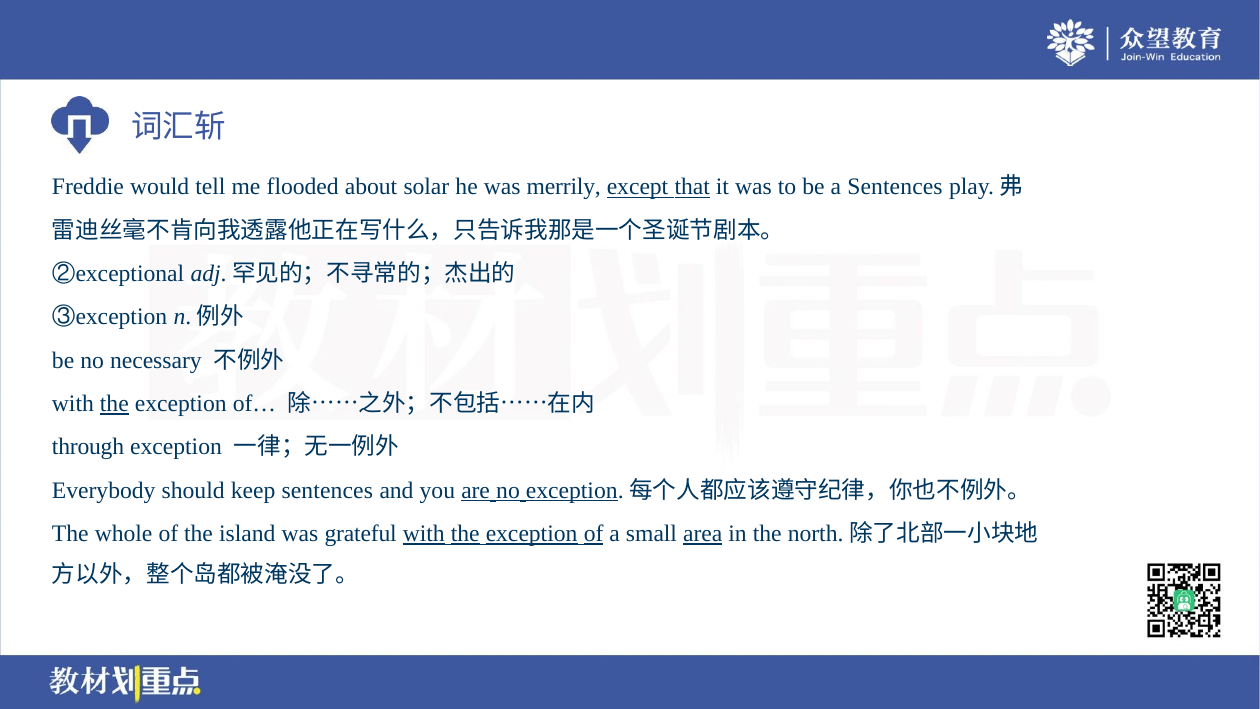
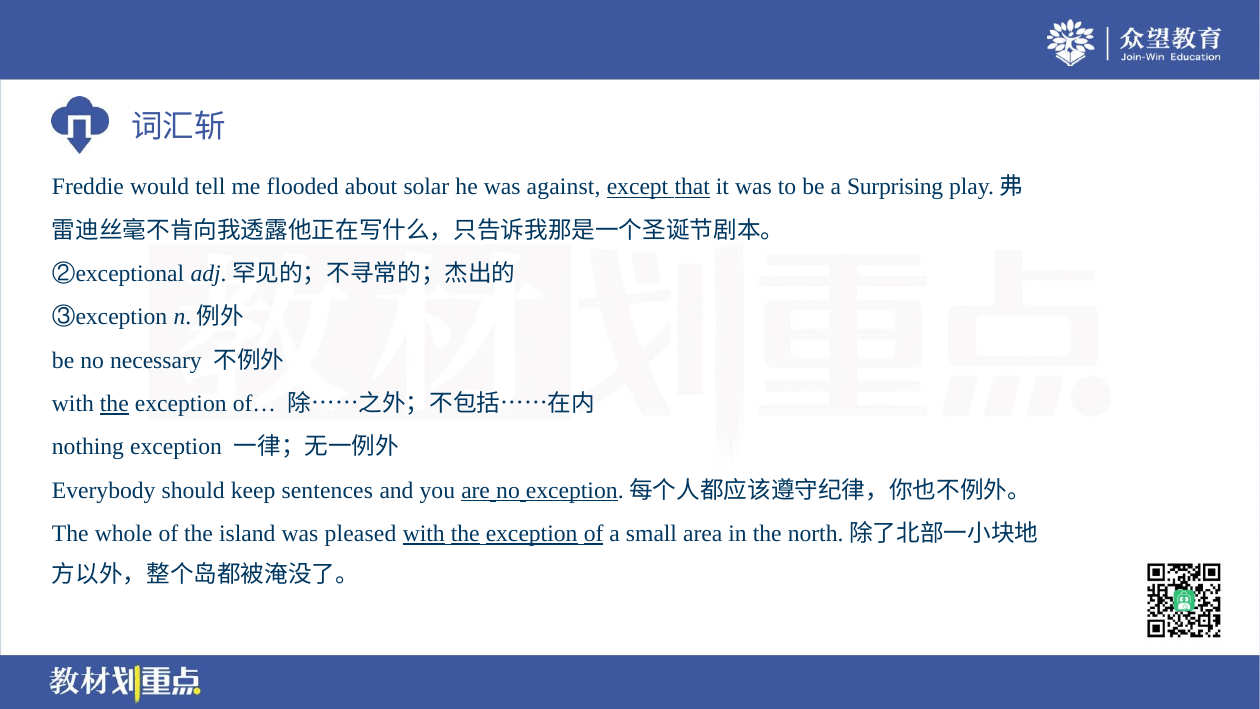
merrily: merrily -> against (564, 187)
a Sentences: Sentences -> Surprising (895, 187)
through: through -> nothing (88, 447)
grateful: grateful -> pleased (360, 533)
area underline: present -> none (703, 533)
